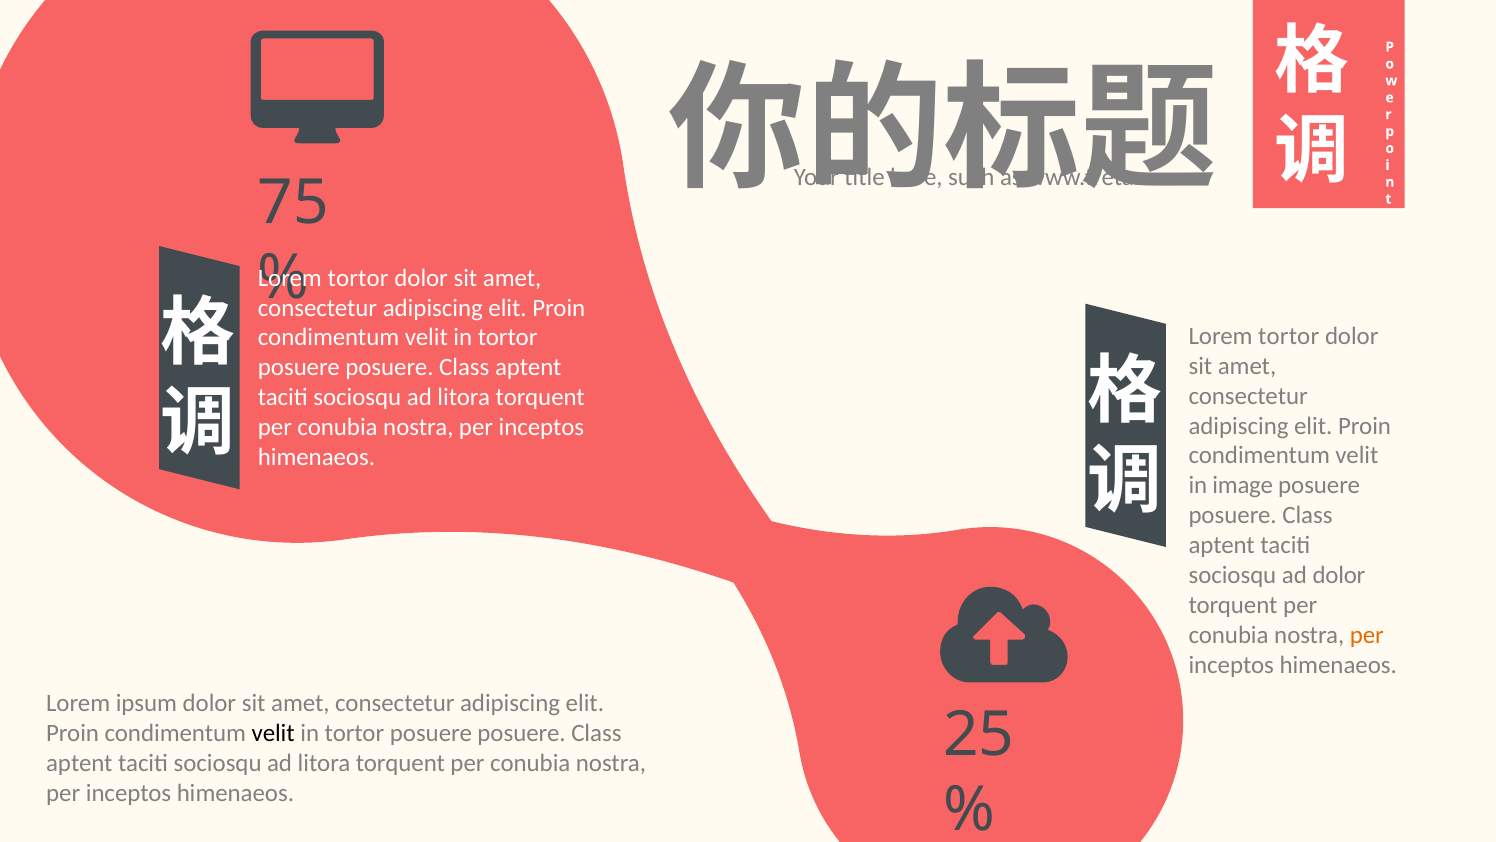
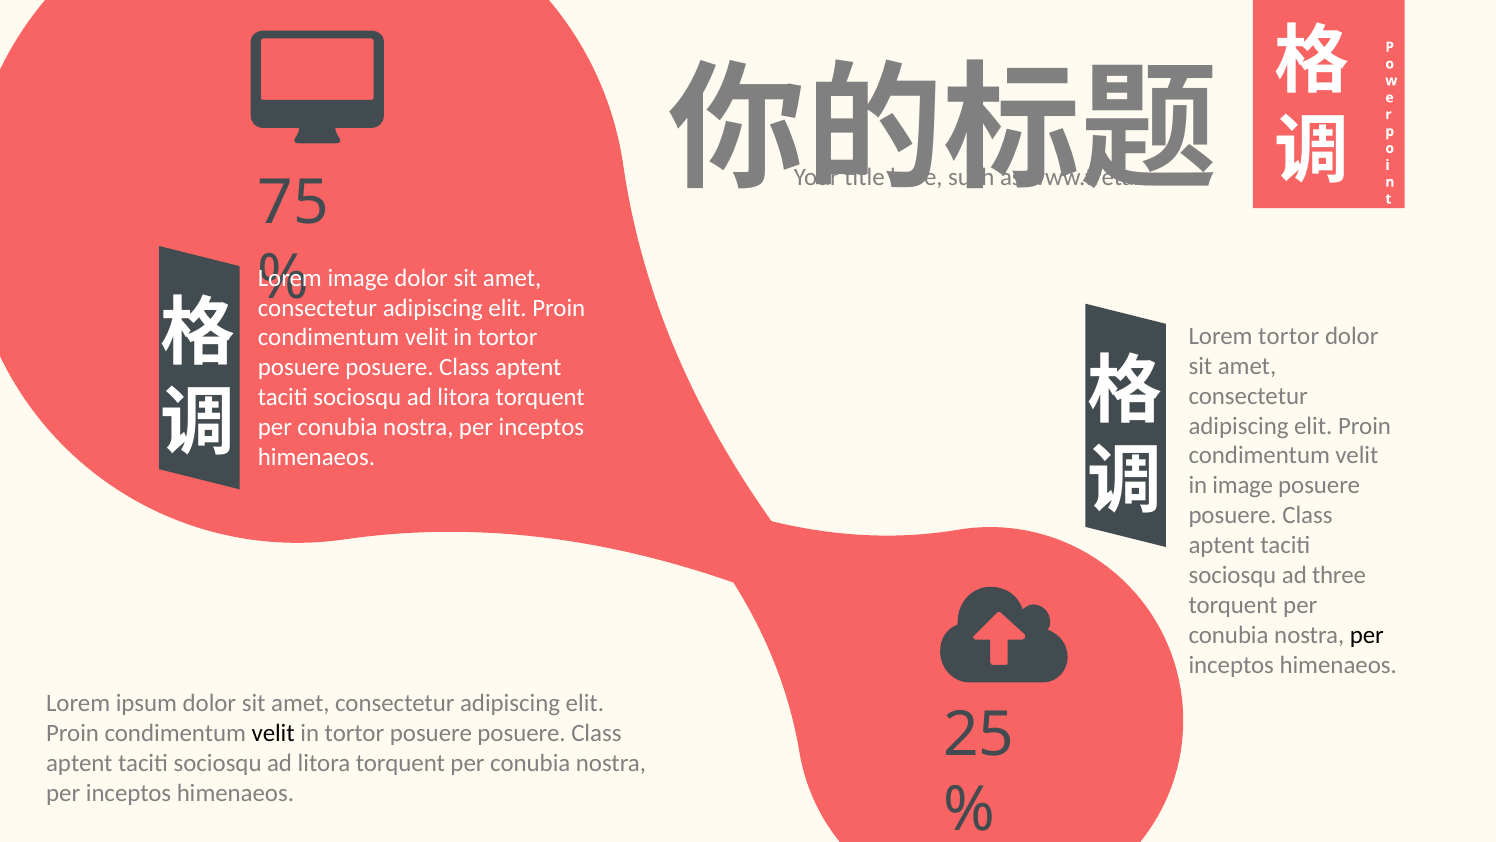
tortor: tortor -> image (358, 278)
ad dolor: dolor -> three (1339, 575)
per colour: orange -> black (1367, 635)
